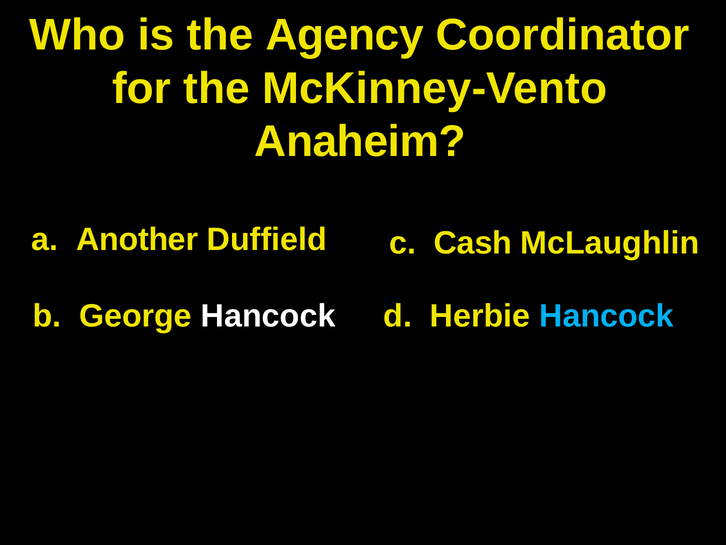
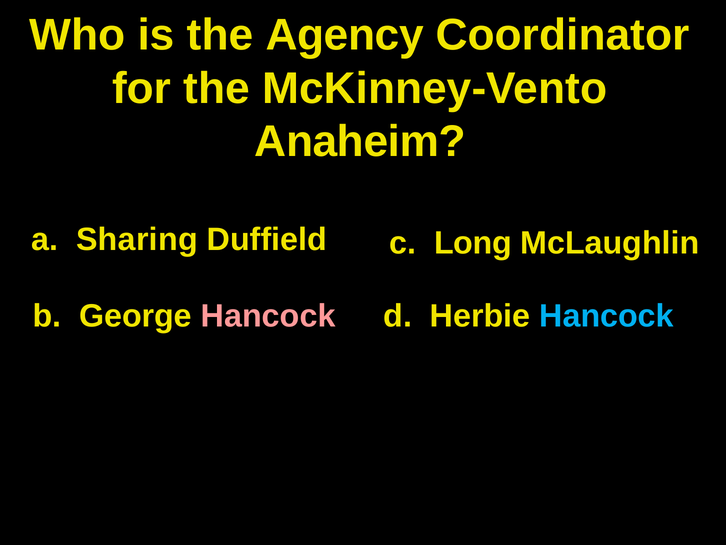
Another: Another -> Sharing (137, 239)
Cash: Cash -> Long (473, 243)
Hancock colour: white -> pink (268, 316)
